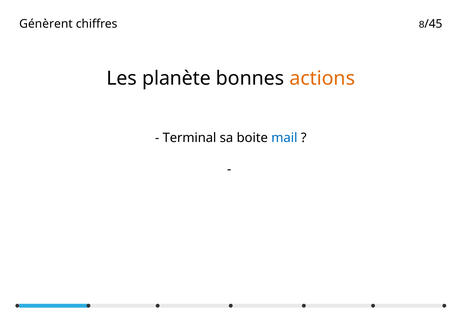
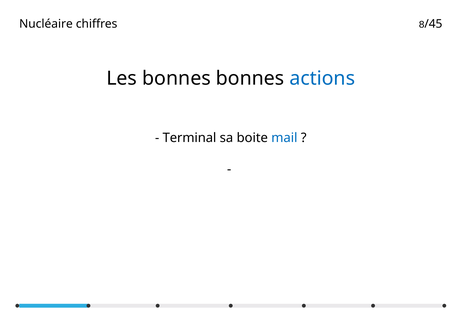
Génèrent: Génèrent -> Nucléaire (46, 24)
Les planète: planète -> bonnes (176, 78)
actions colour: orange -> blue (322, 78)
